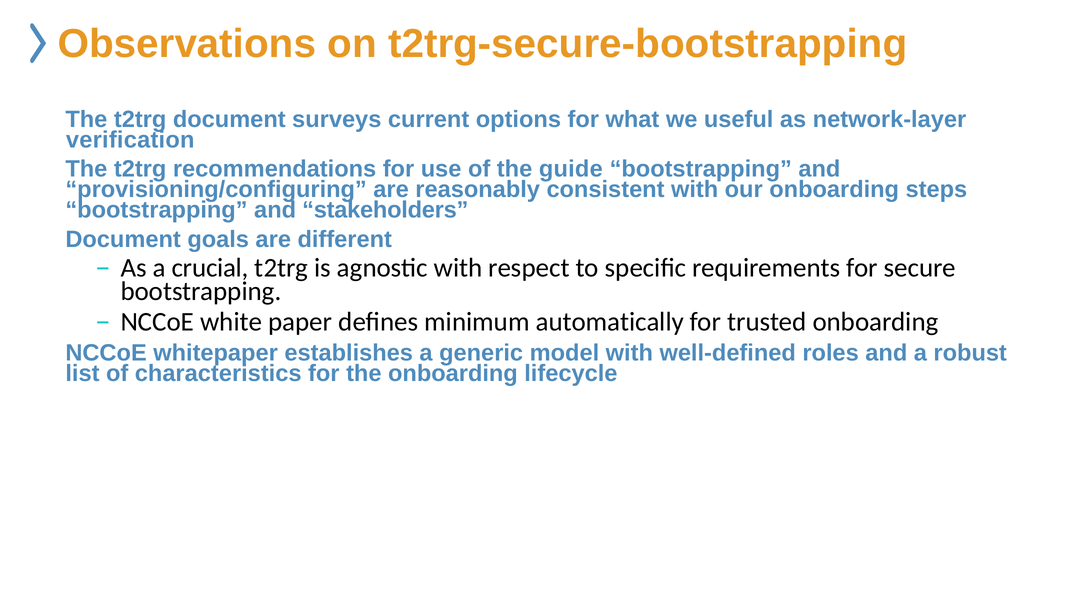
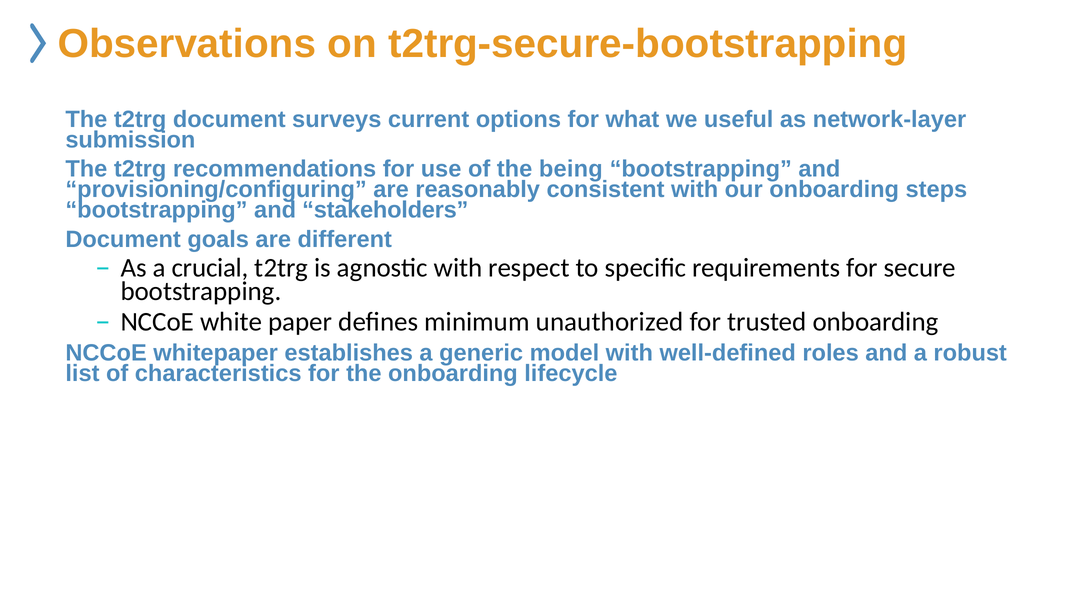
verification: verification -> submission (130, 140)
guide: guide -> being (571, 169)
automatically: automatically -> unauthorized (610, 322)
